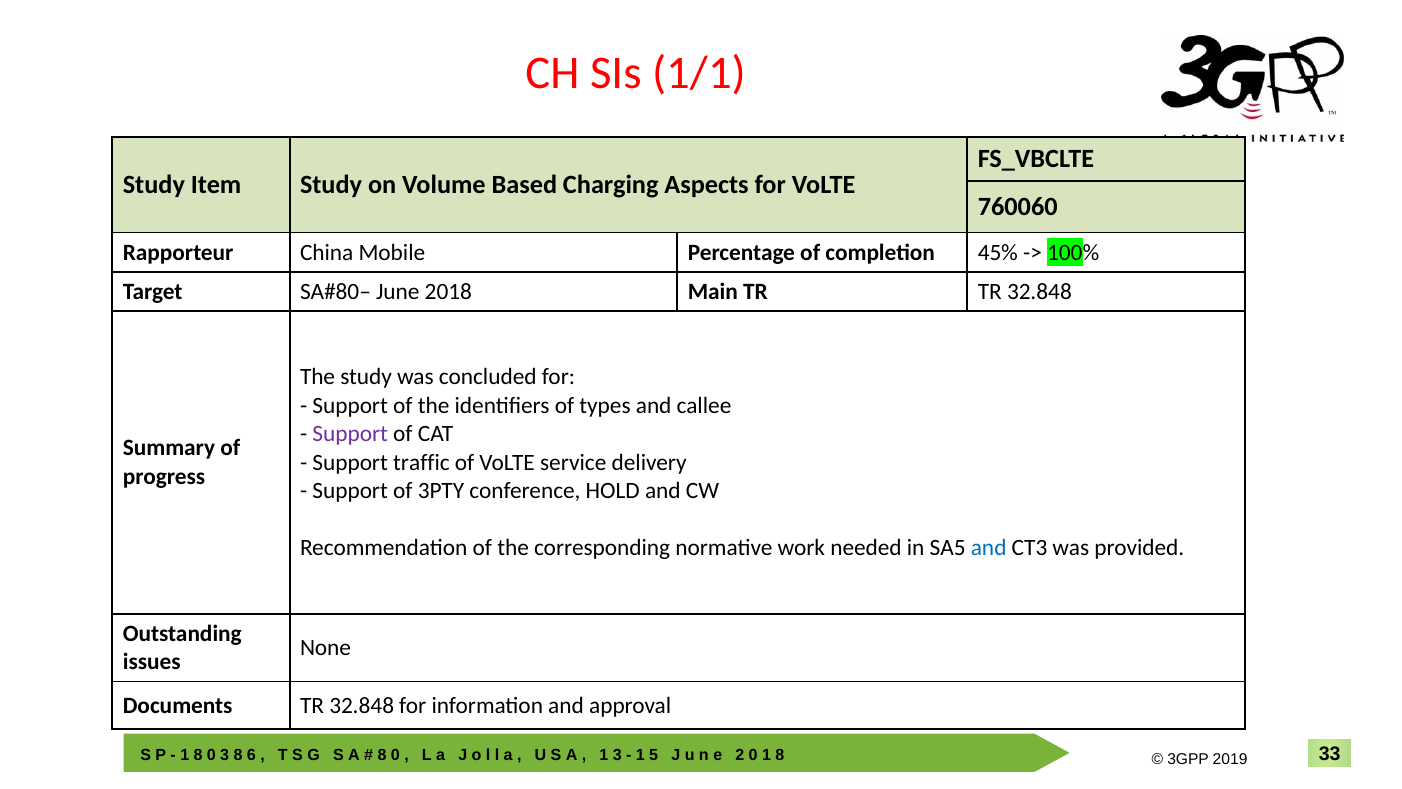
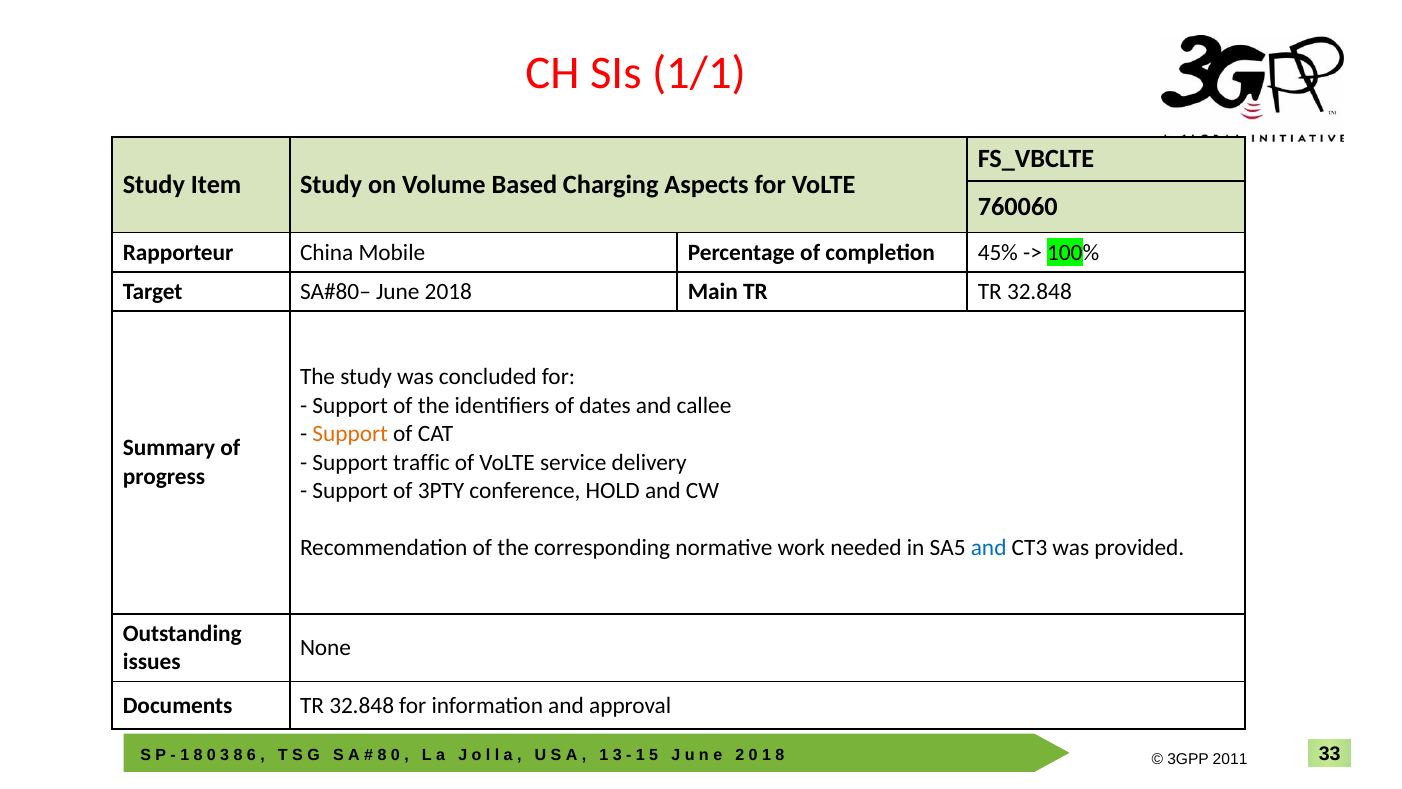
types: types -> dates (605, 405)
Support colour: purple -> orange (350, 434)
2019: 2019 -> 2011 (1230, 759)
